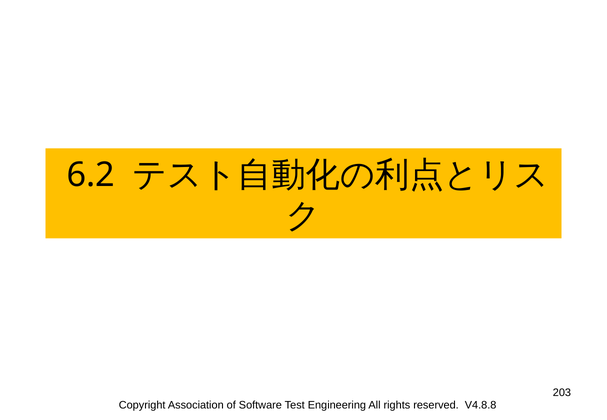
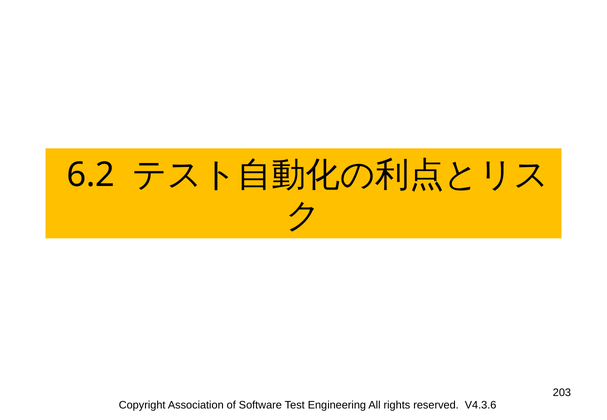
V4.8.8: V4.8.8 -> V4.3.6 (481, 406)
